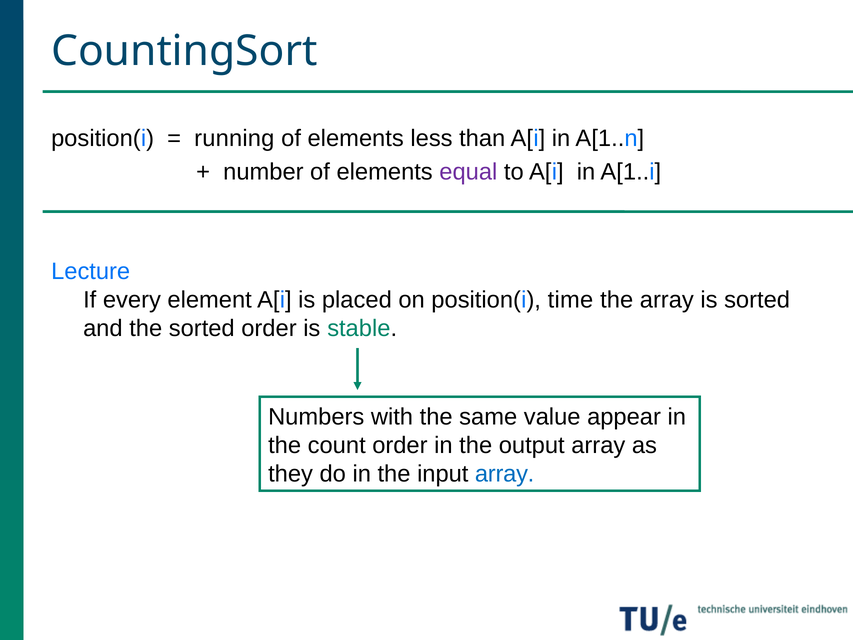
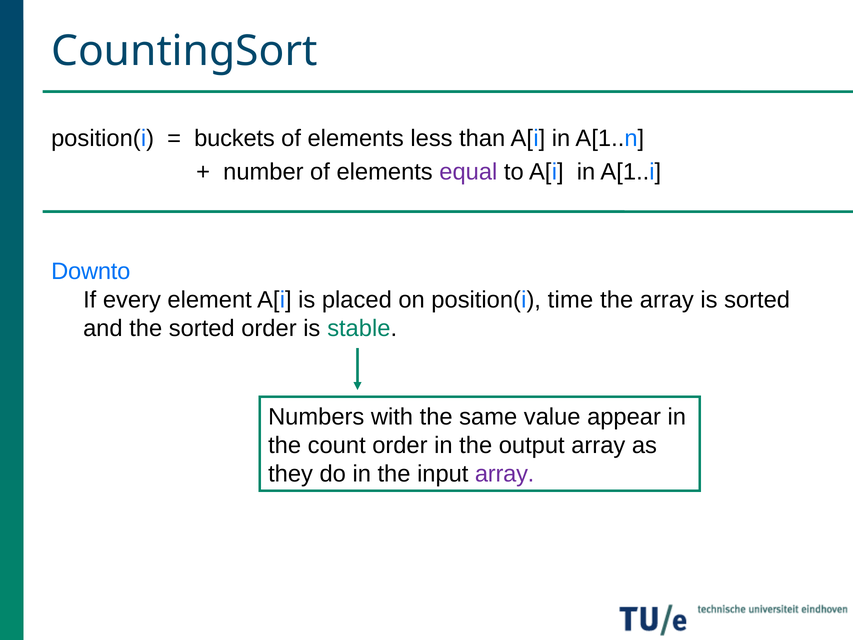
running: running -> buckets (234, 138)
Lecture: Lecture -> Downto (91, 271)
array colour: blue -> purple (505, 474)
